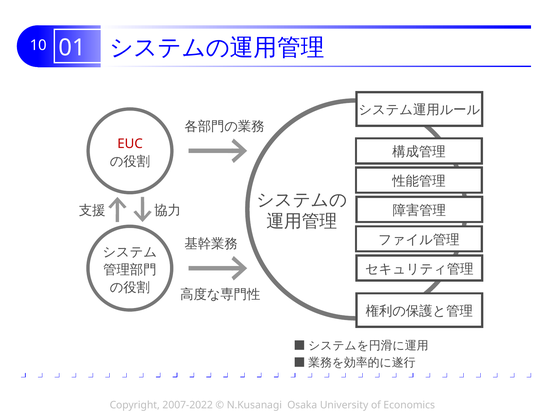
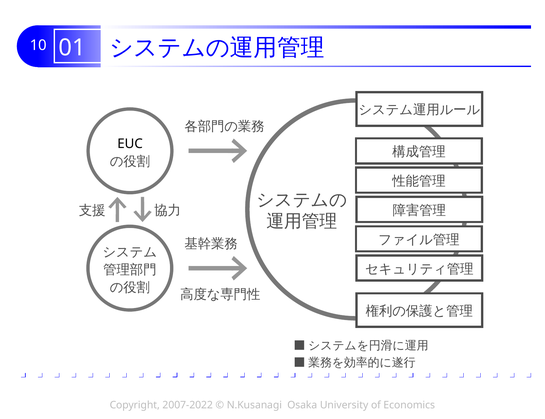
EUC colour: red -> black (130, 144)
